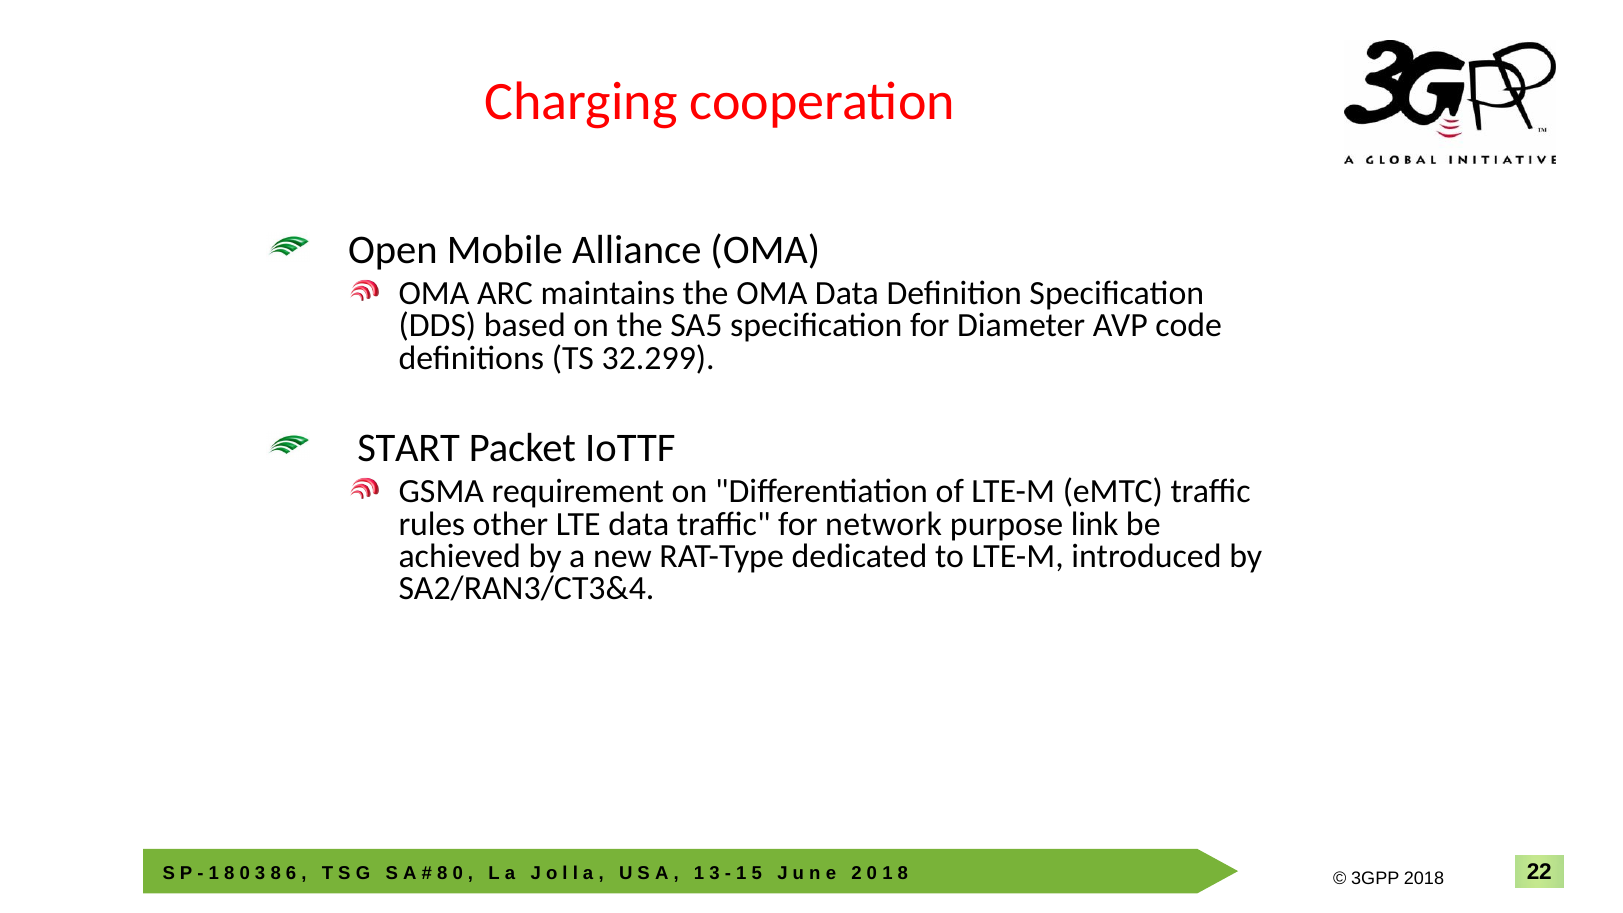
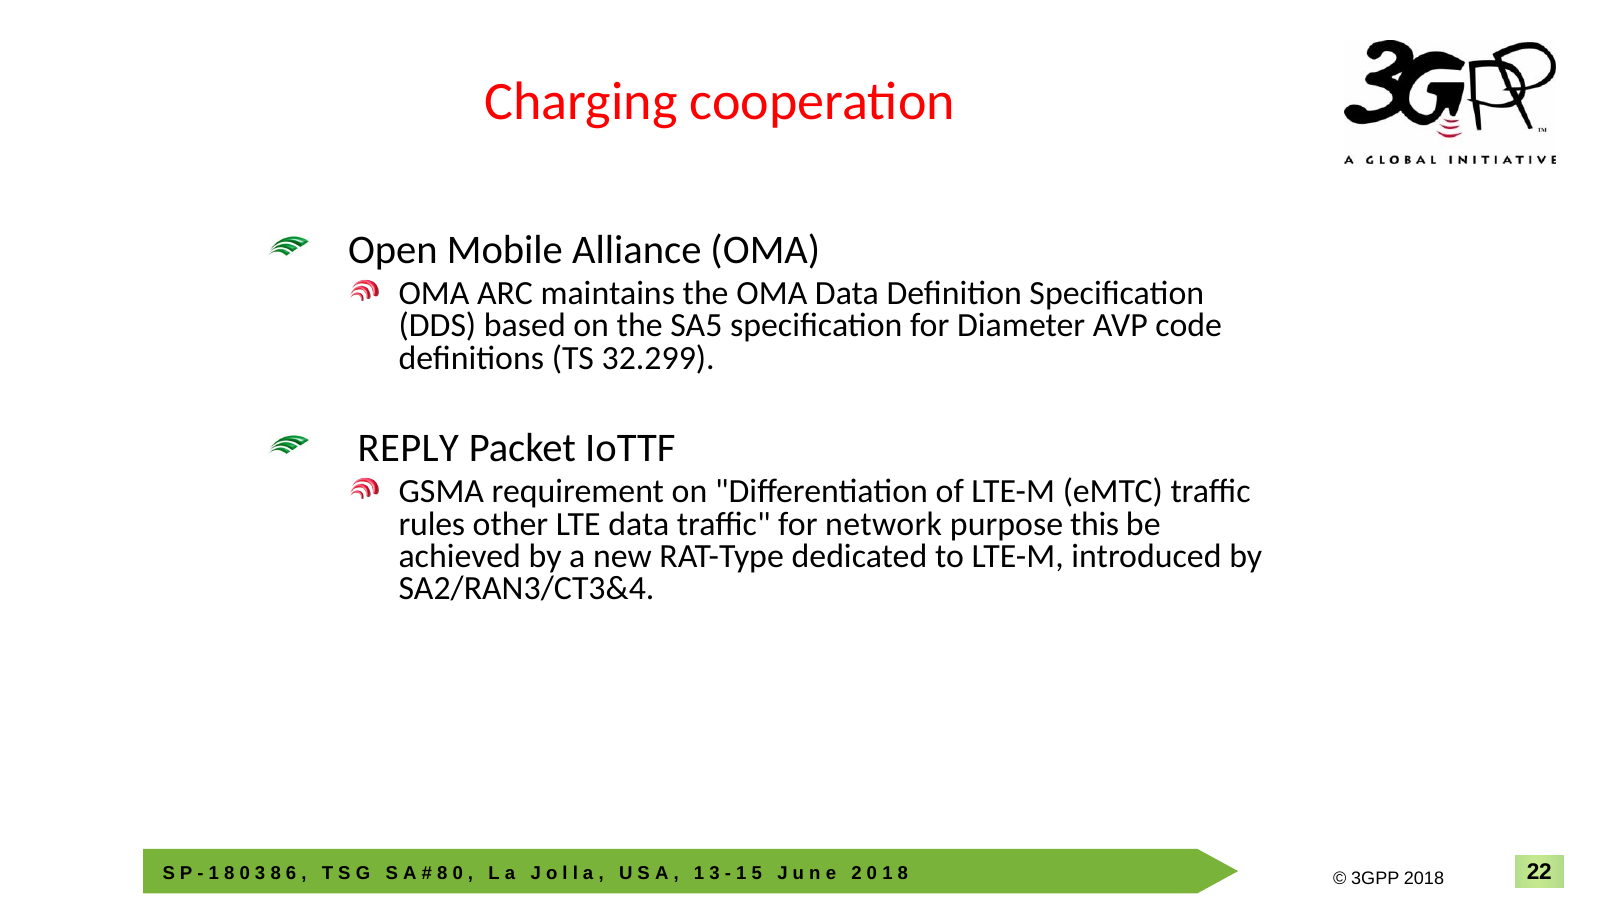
START: START -> REPLY (408, 449)
link: link -> this (1095, 524)
